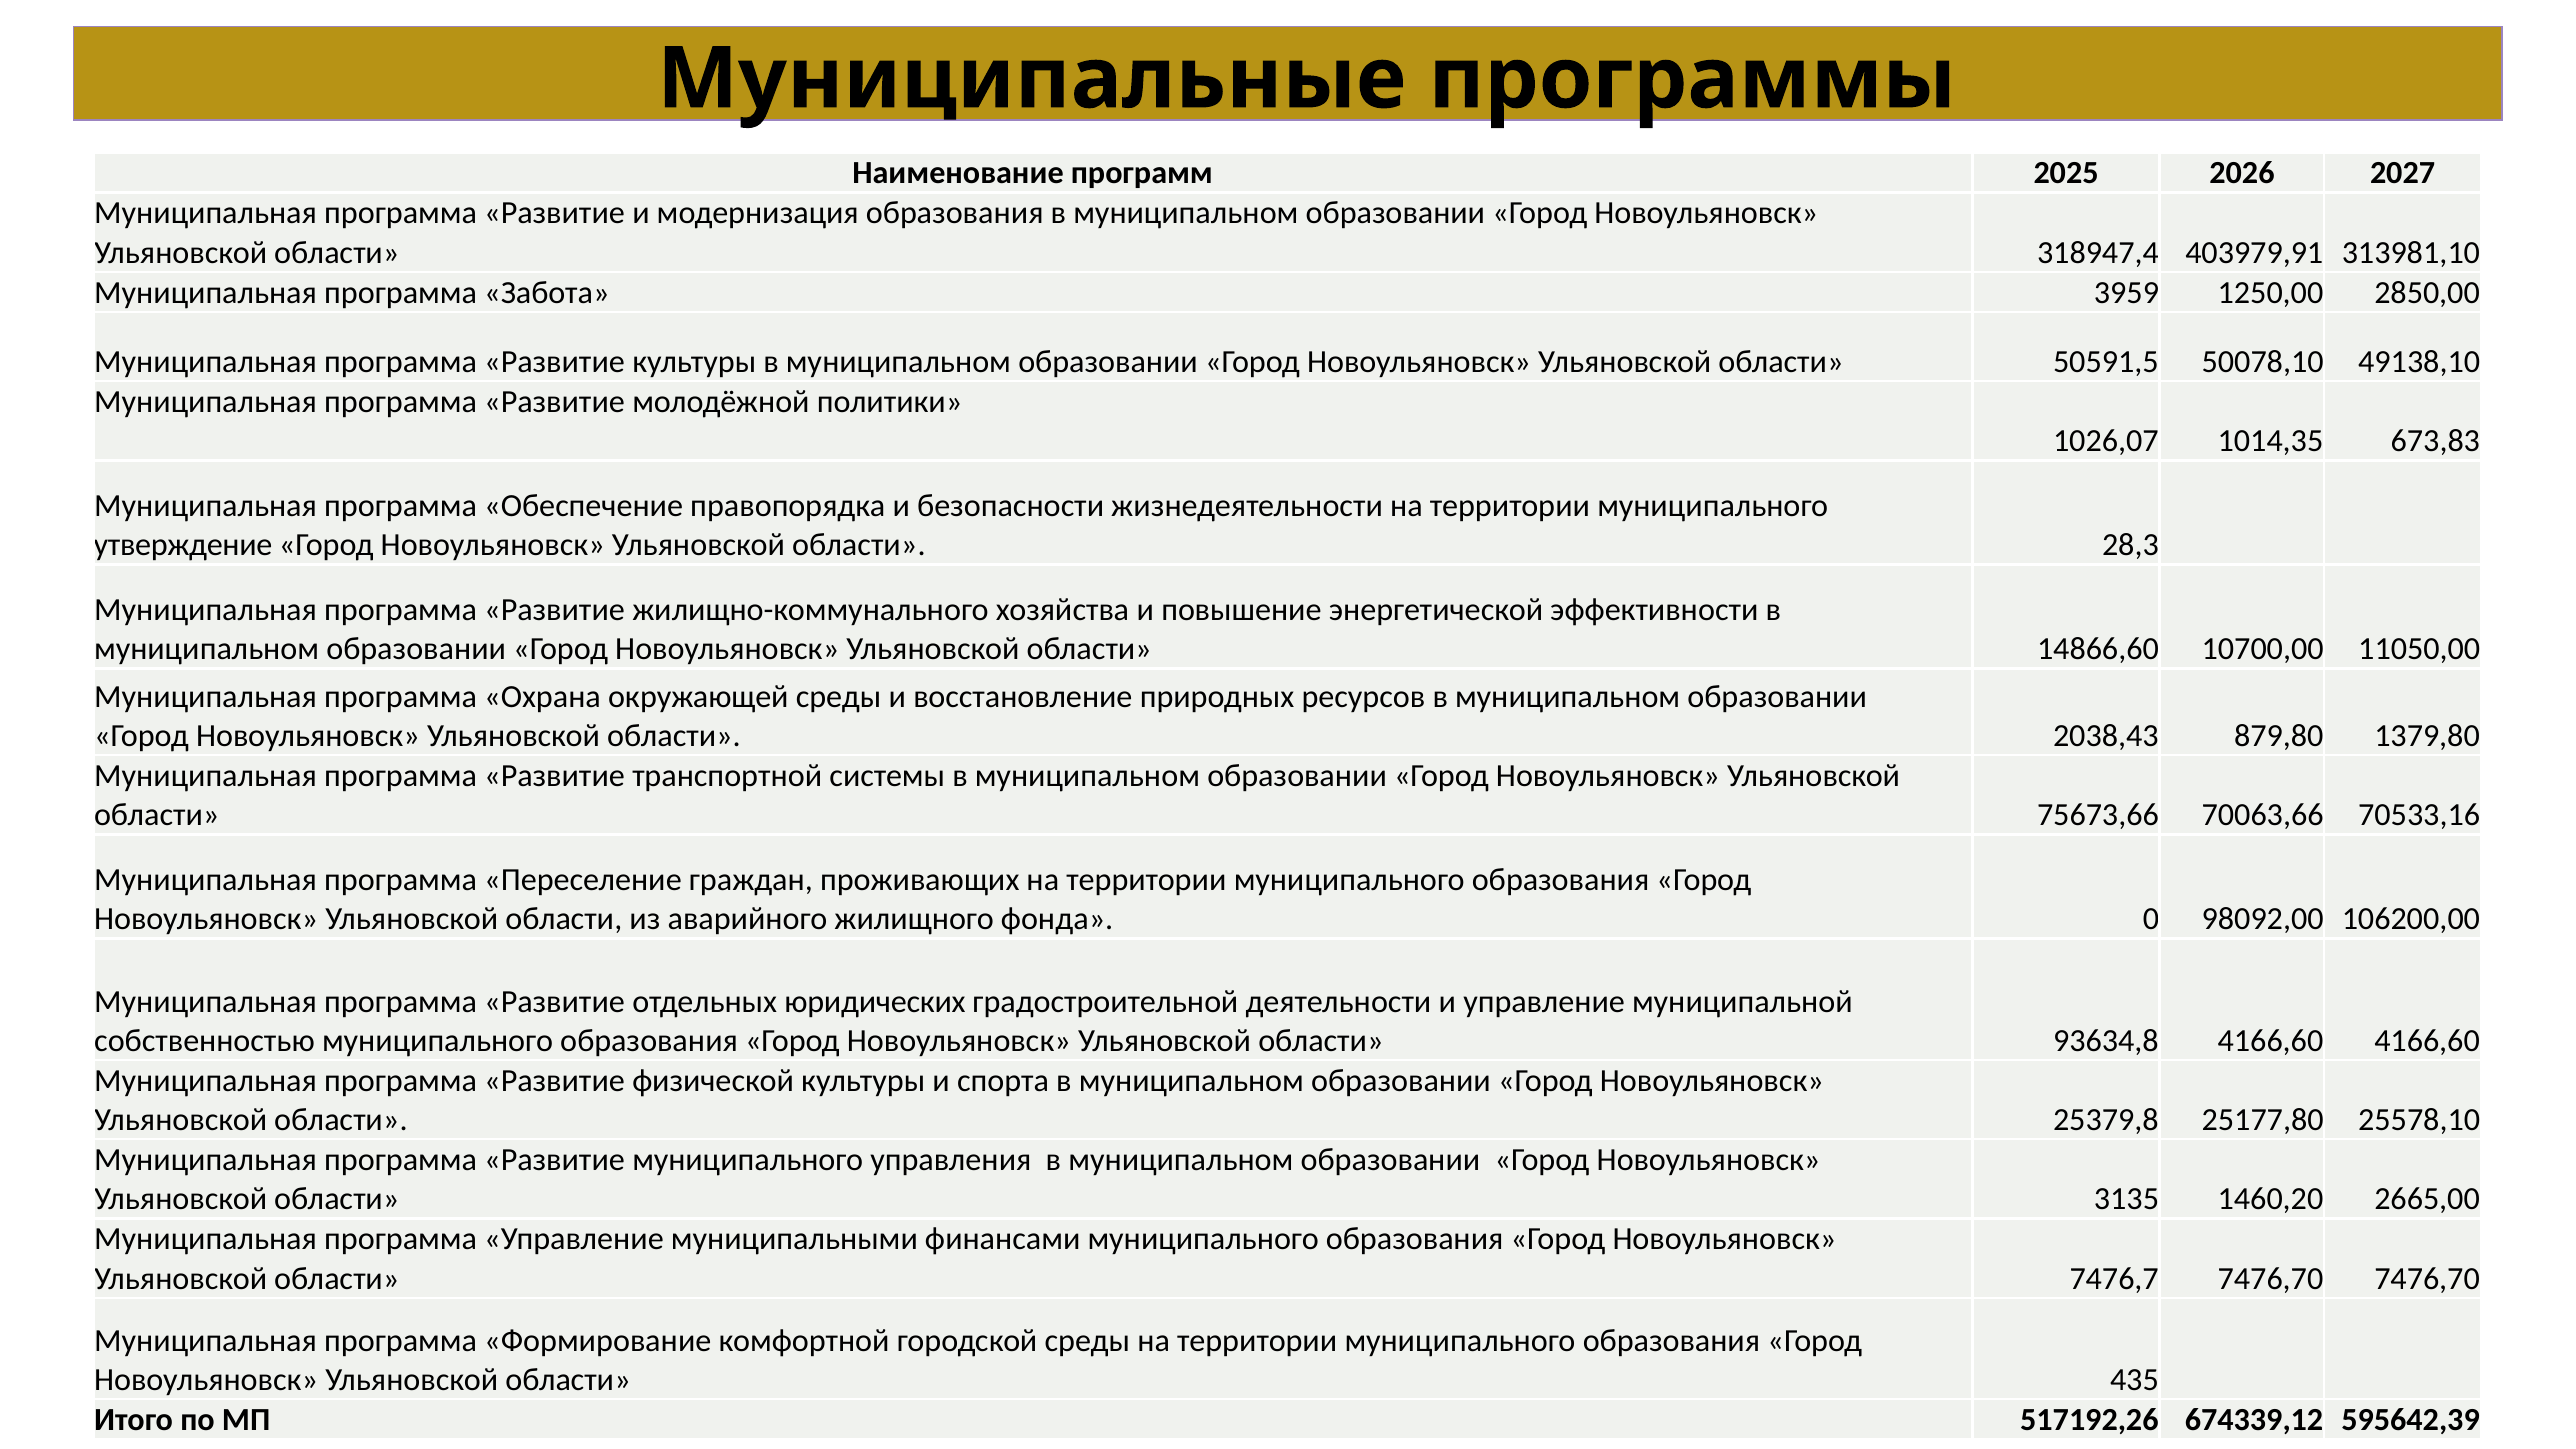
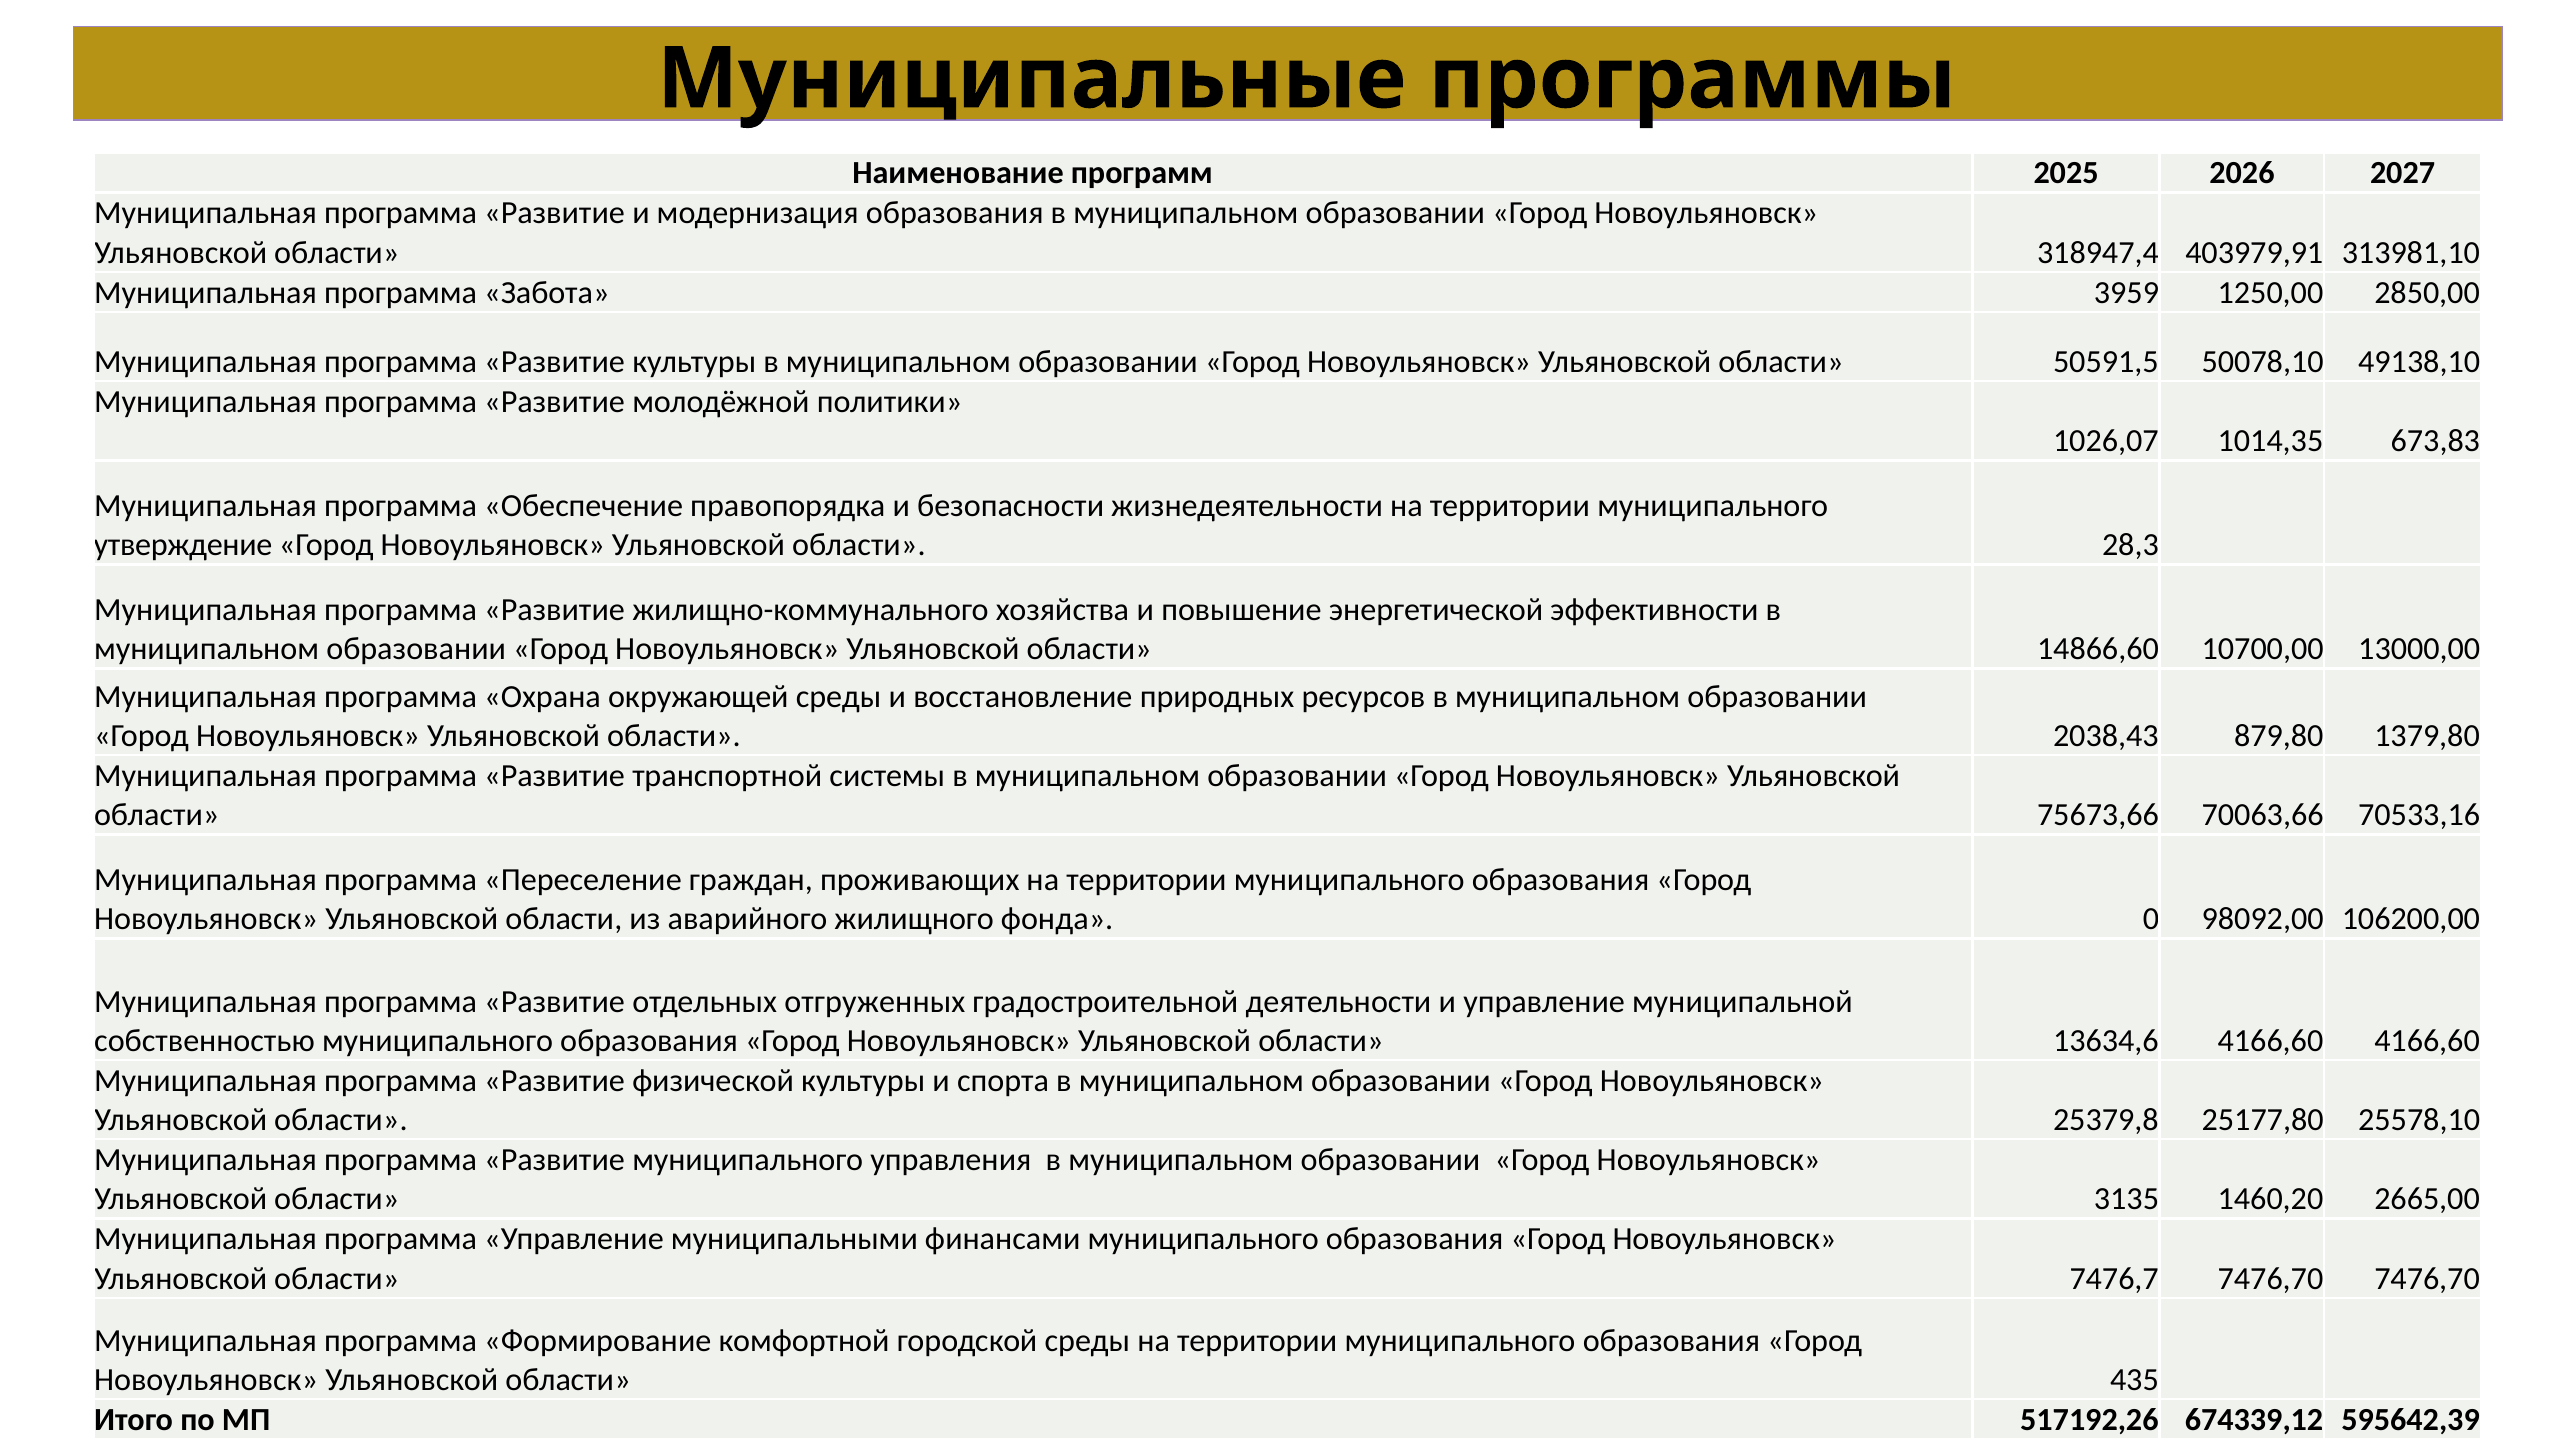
11050,00: 11050,00 -> 13000,00 (2419, 649)
юридических: юридических -> отгруженных (875, 1001)
93634,8: 93634,8 -> 13634,6 (2106, 1041)
